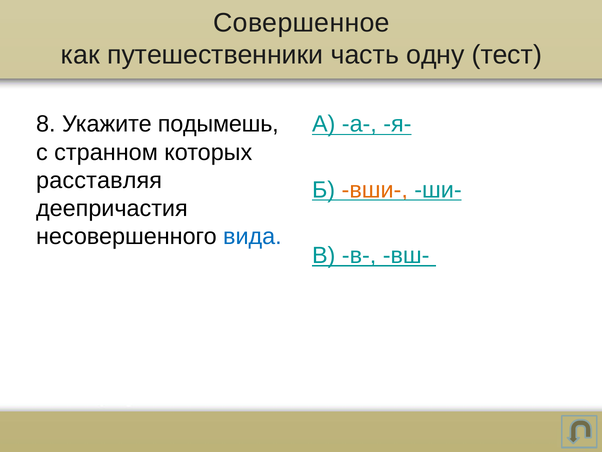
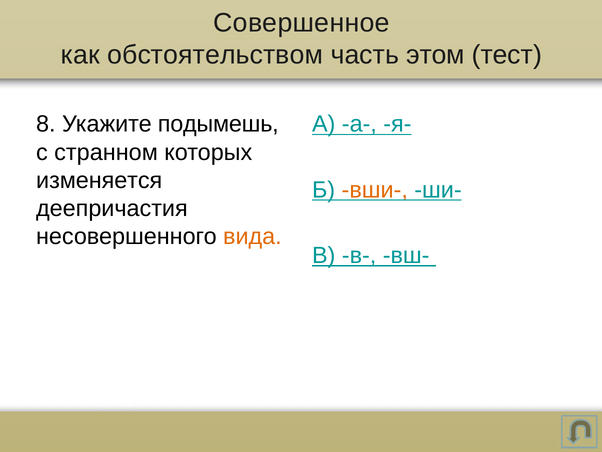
путешественники: путешественники -> обстоятельством (215, 55)
одну: одну -> этом (435, 55)
расставляя: расставляя -> изменяется (99, 180)
вида colour: blue -> orange (252, 236)
